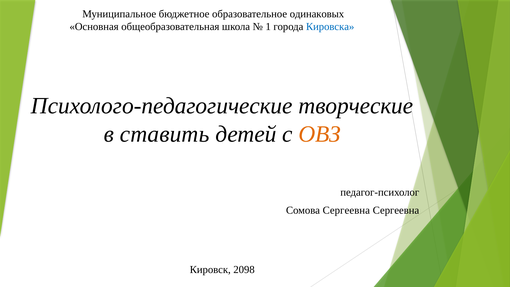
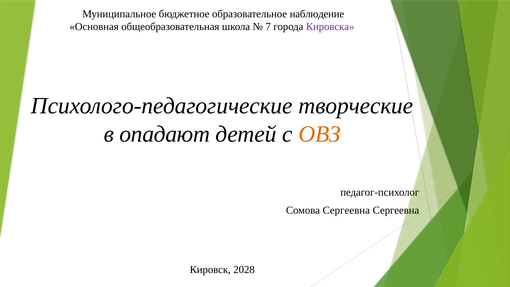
одинаковых: одинаковых -> наблюдение (317, 14)
1: 1 -> 7 (268, 27)
Кировска colour: blue -> purple (330, 27)
ставить: ставить -> опадают (165, 134)
2098: 2098 -> 2028 (244, 270)
